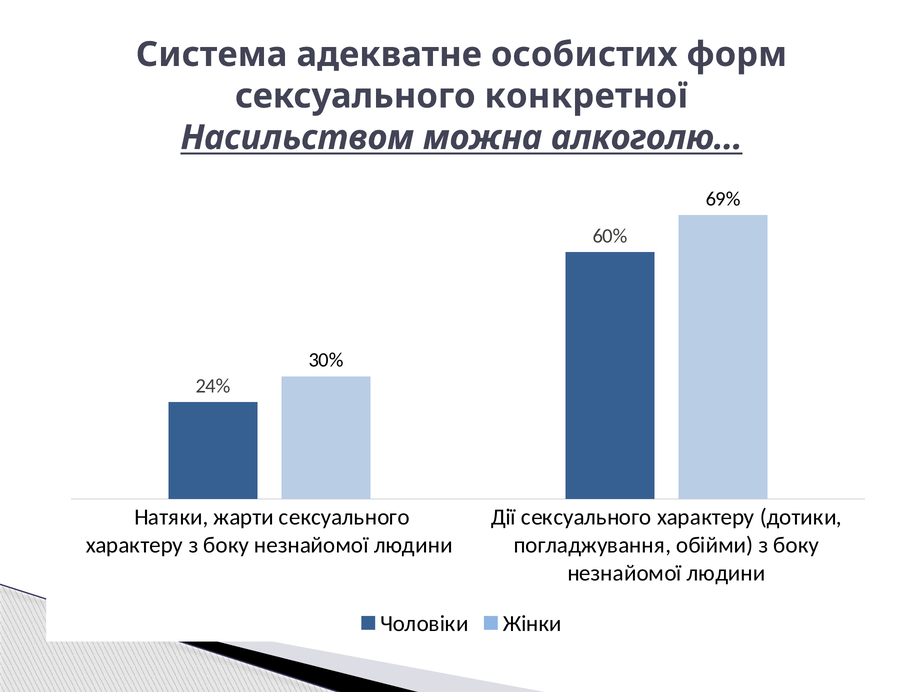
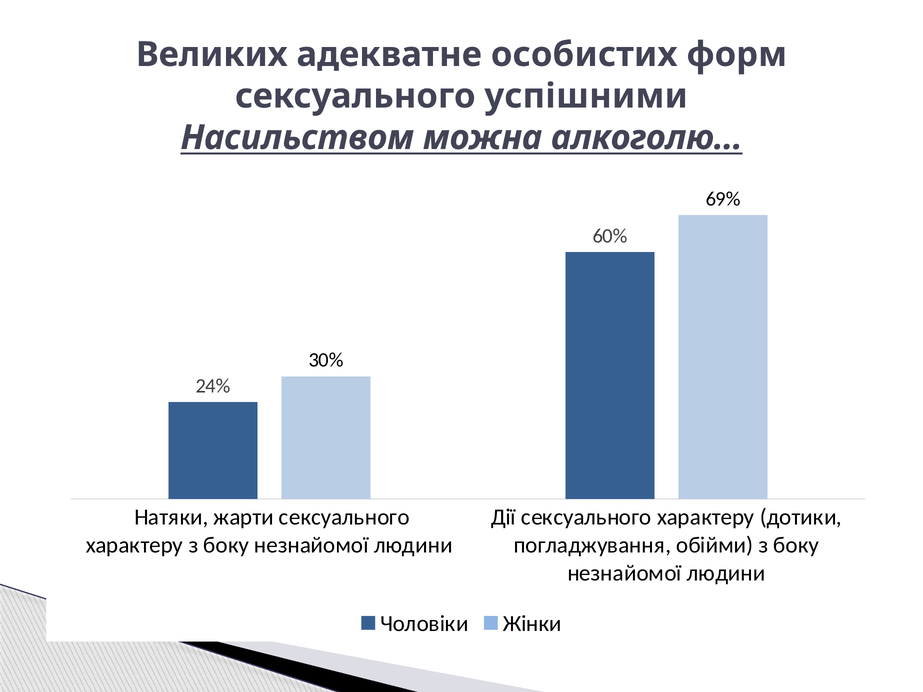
Система: Система -> Великих (212, 55)
конкретної: конкретної -> успішними (586, 96)
